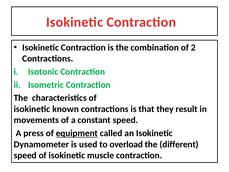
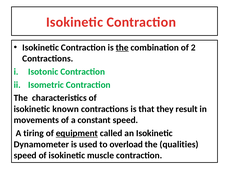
the underline: none -> present (122, 47)
press: press -> tiring (34, 133)
different: different -> qualities (179, 144)
